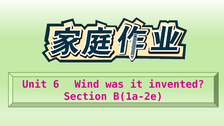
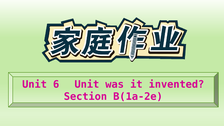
6 Wind: Wind -> Unit (87, 84)
